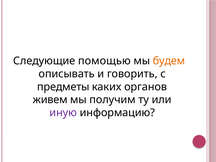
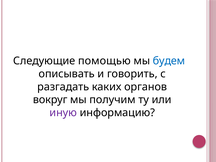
будем colour: orange -> blue (169, 61)
предметы: предметы -> разгадать (63, 87)
живем: живем -> вокруг (50, 100)
